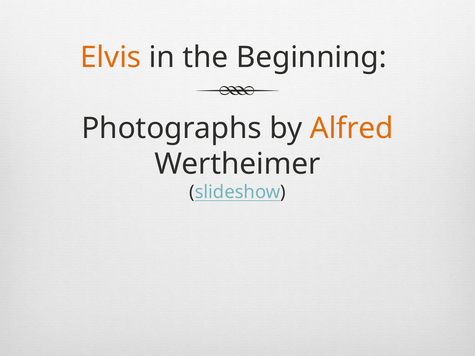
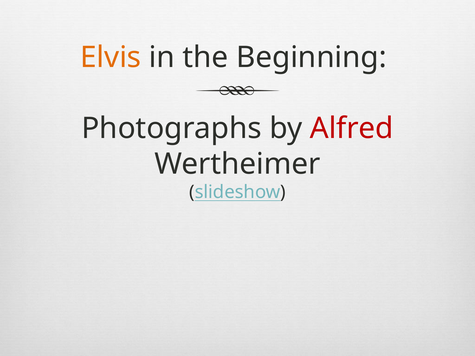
Alfred colour: orange -> red (352, 129)
